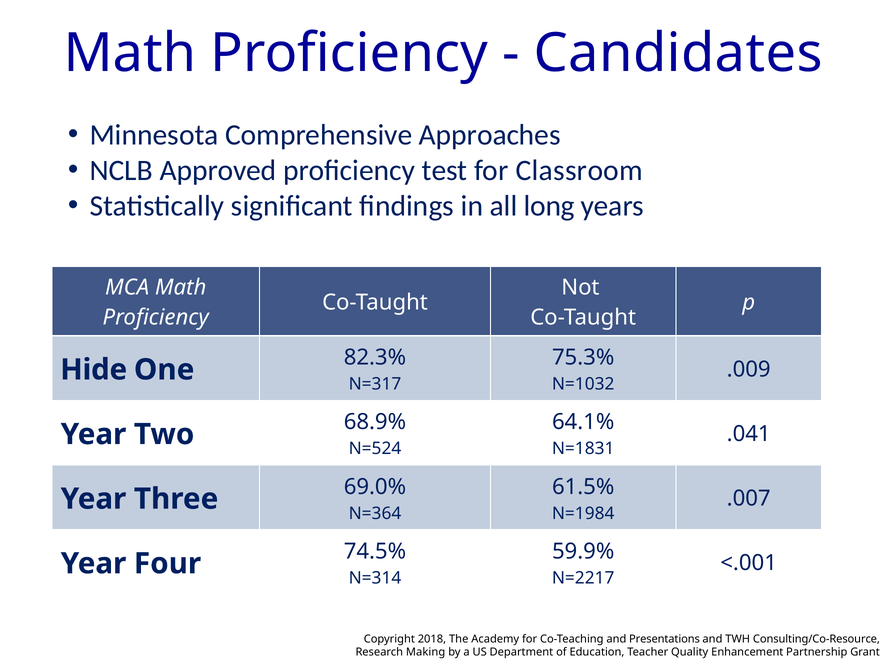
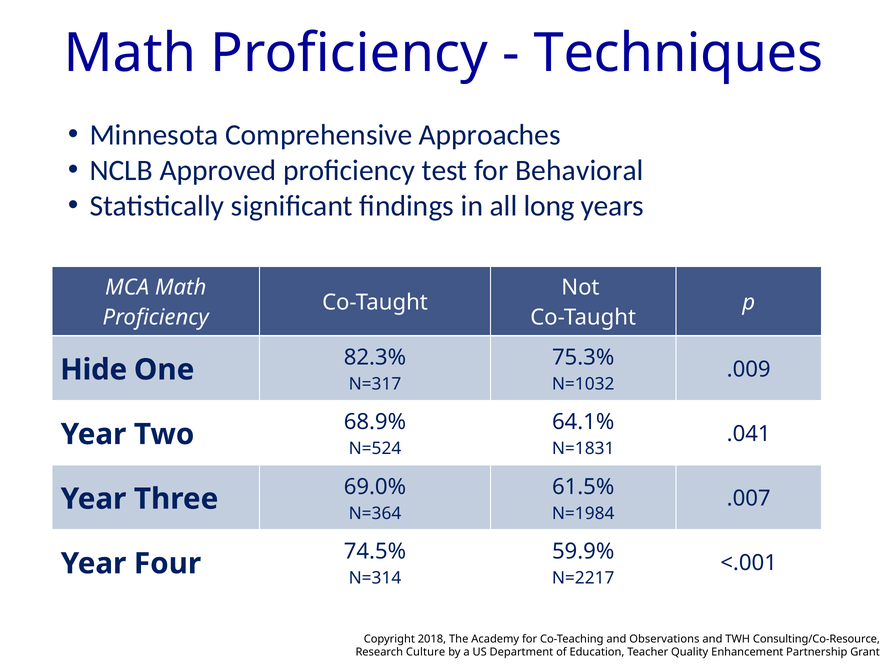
Candidates: Candidates -> Techniques (678, 53)
Classroom: Classroom -> Behavioral (579, 171)
Presentations: Presentations -> Observations (664, 639)
Making: Making -> Culture (426, 652)
